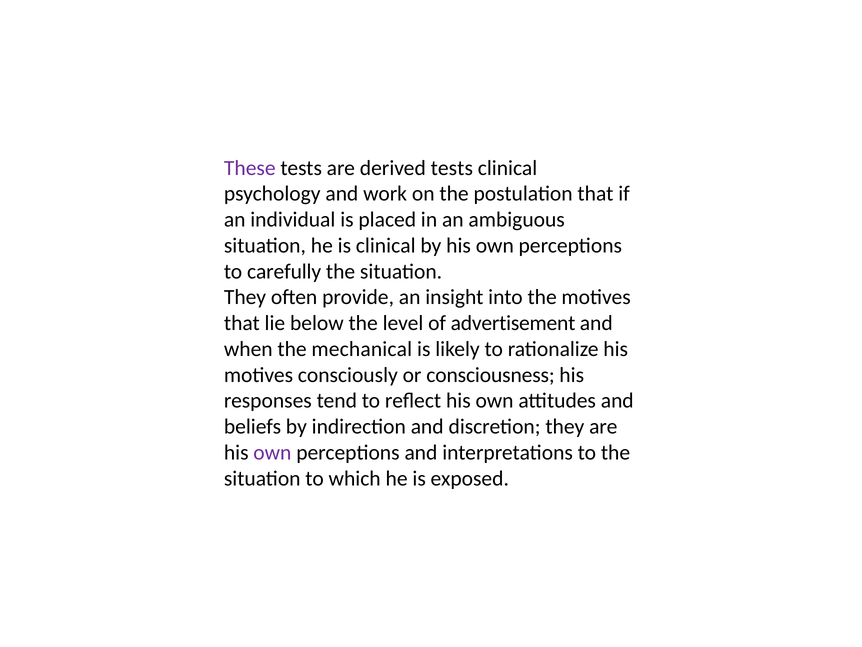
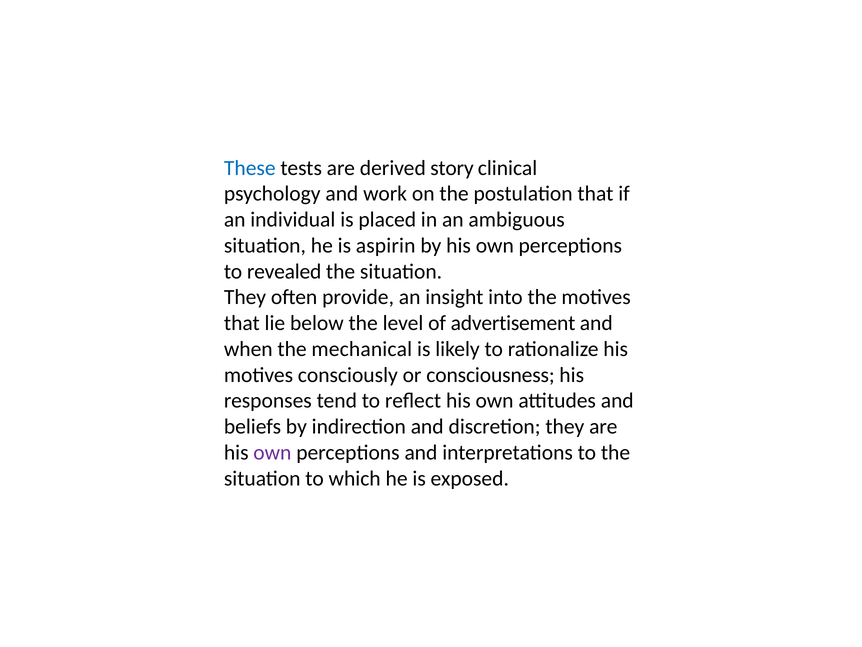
These colour: purple -> blue (250, 168)
derived tests: tests -> story (452, 168)
is clinical: clinical -> aspirin (386, 245)
carefully: carefully -> revealed (284, 271)
